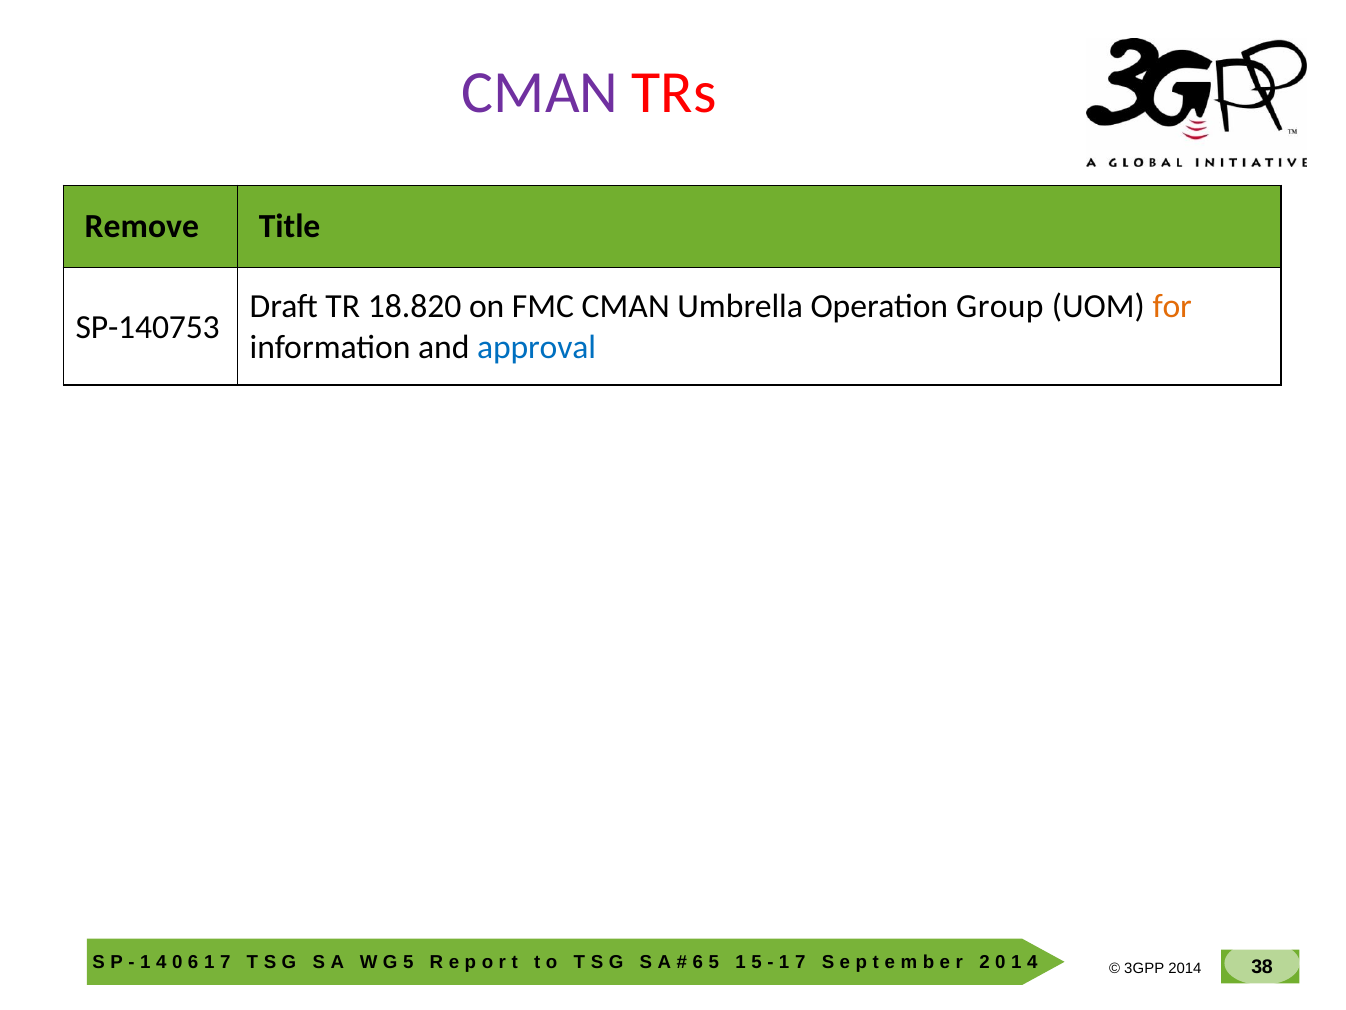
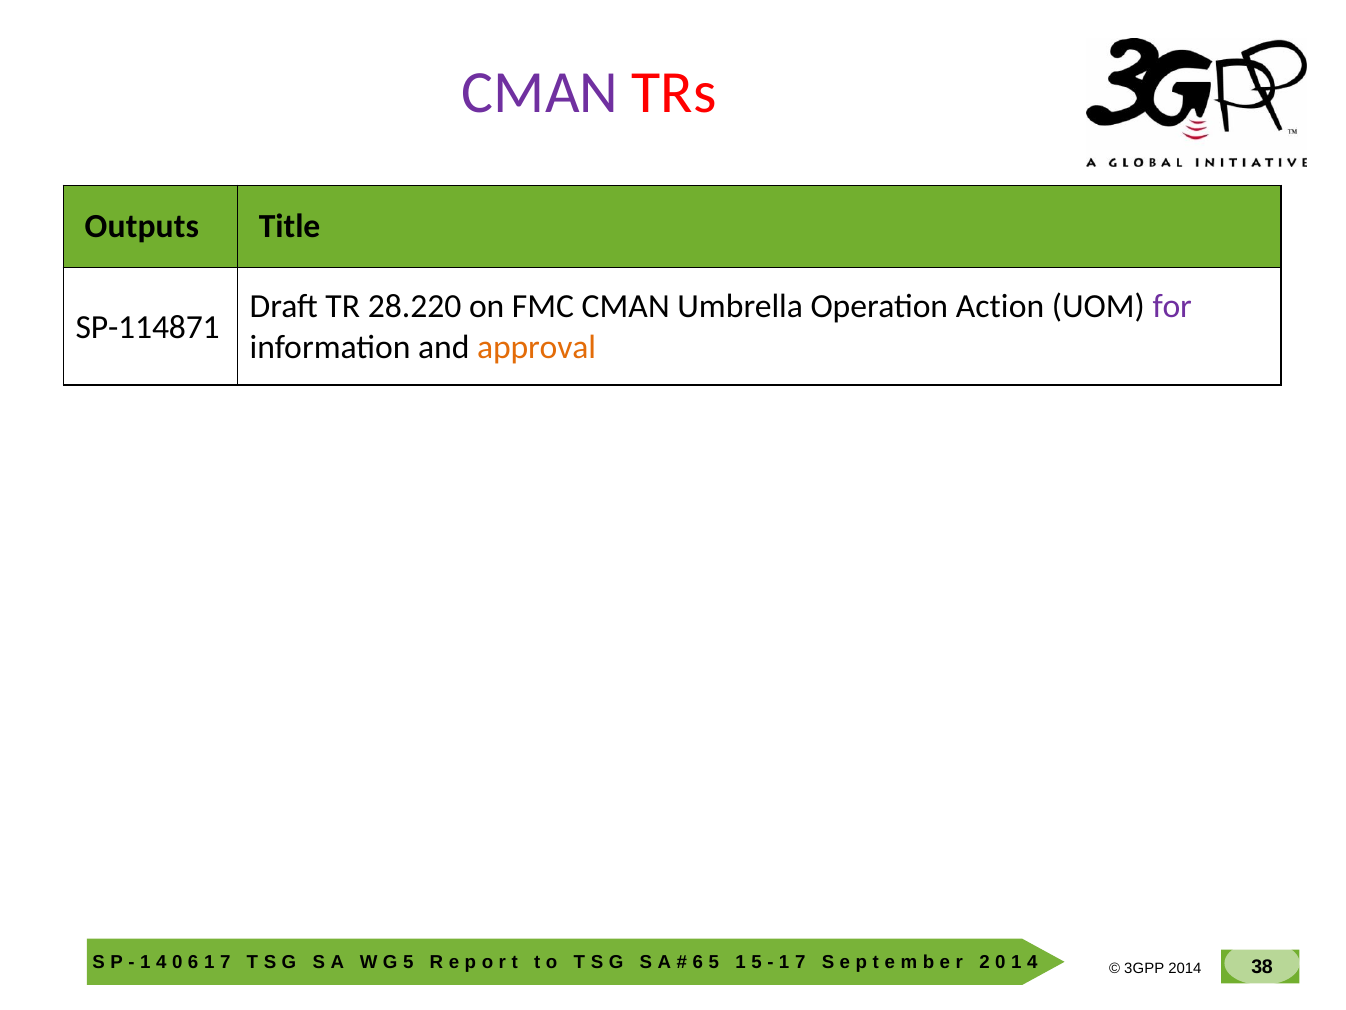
Remove: Remove -> Outputs (142, 227)
18.820: 18.820 -> 28.220 (415, 307)
Group: Group -> Action (1000, 307)
for colour: orange -> purple (1172, 307)
SP-140753: SP-140753 -> SP-114871 (148, 327)
approval colour: blue -> orange (537, 348)
